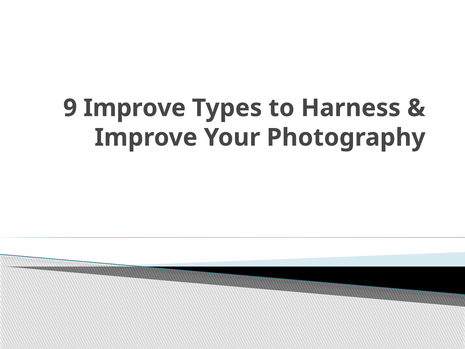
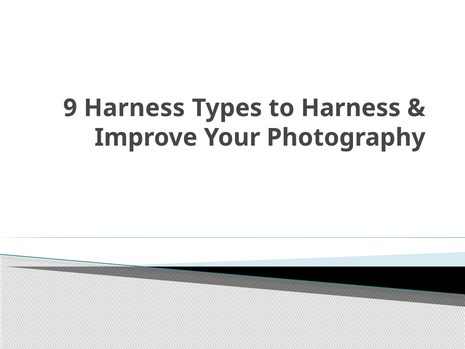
9 Improve: Improve -> Harness (134, 108)
